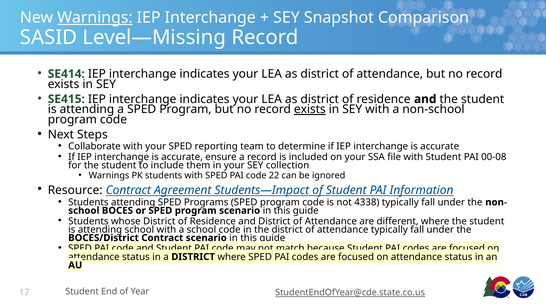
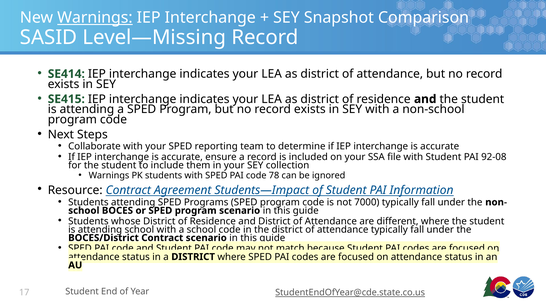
exists underline: present -> none (310, 109)
00-08: 00-08 -> 92-08 (494, 157)
22: 22 -> 78 (274, 176)
4338: 4338 -> 7000 (367, 202)
